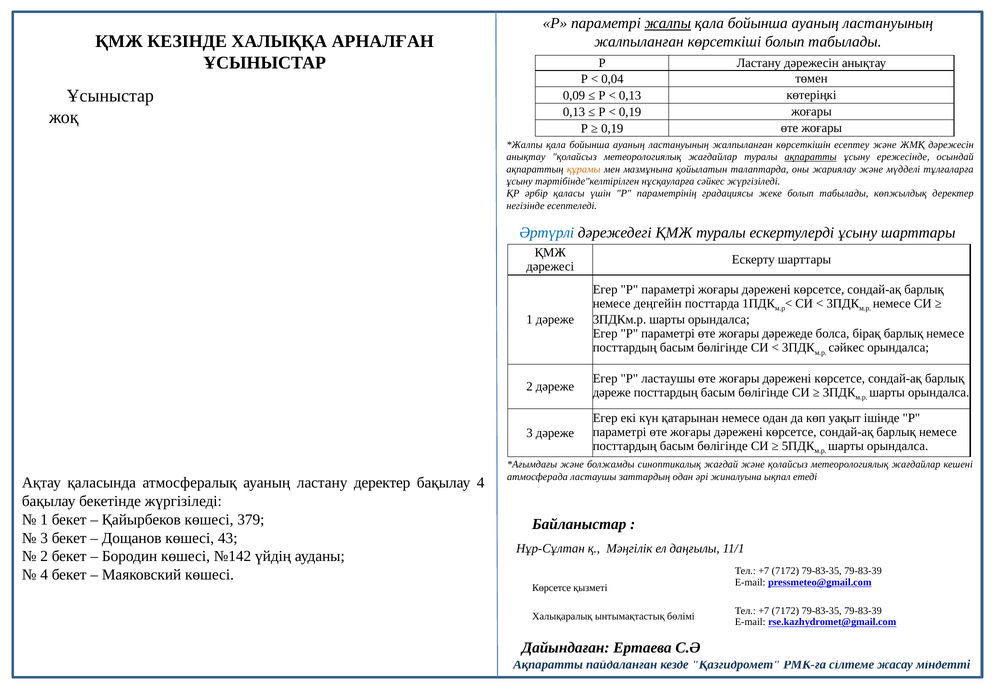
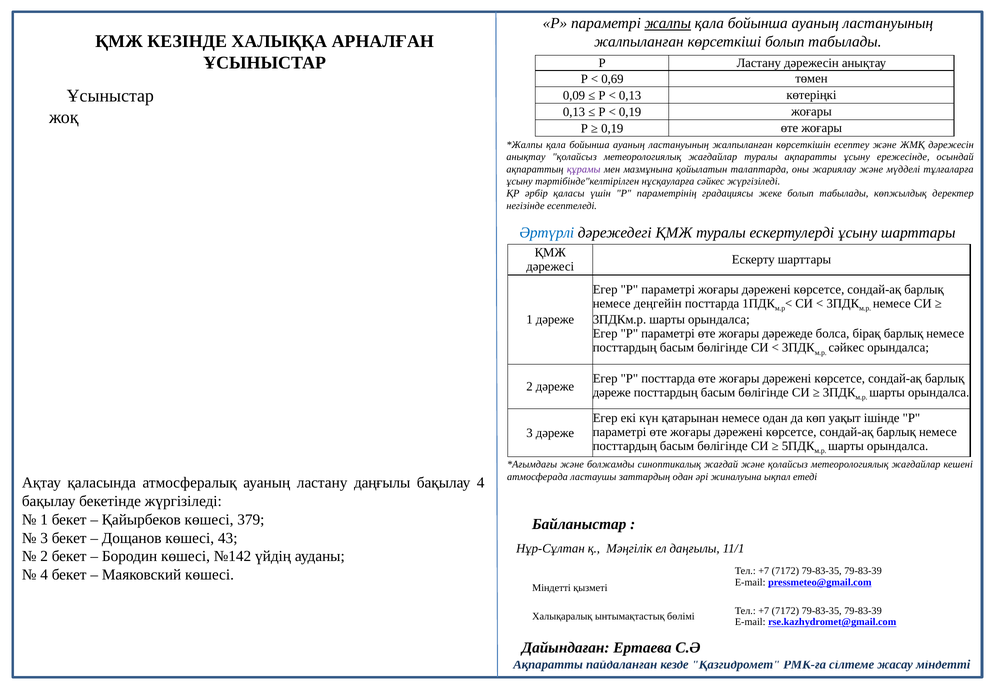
0,04: 0,04 -> 0,69 (612, 79)
ақпаратты underline: present -> none (811, 157)
құрамы colour: orange -> purple (584, 169)
Р ластаушы: ластаушы -> посттарда (668, 378)
ластану деректер: деректер -> даңғылы (382, 483)
Көрсетсе: Көрсетсе -> Міндетті (552, 588)
